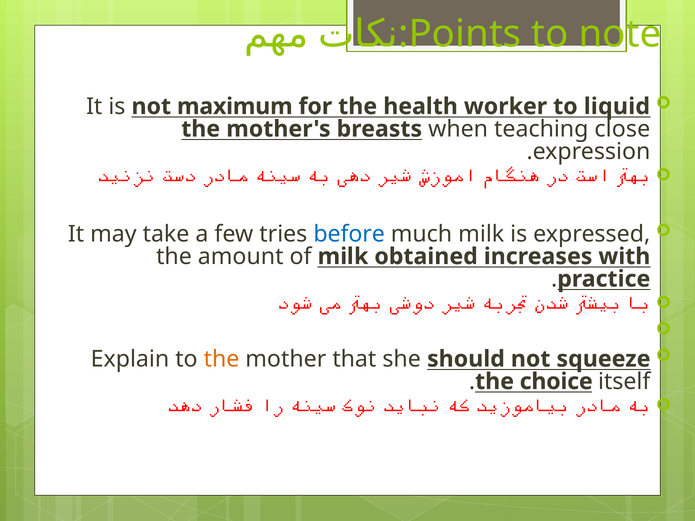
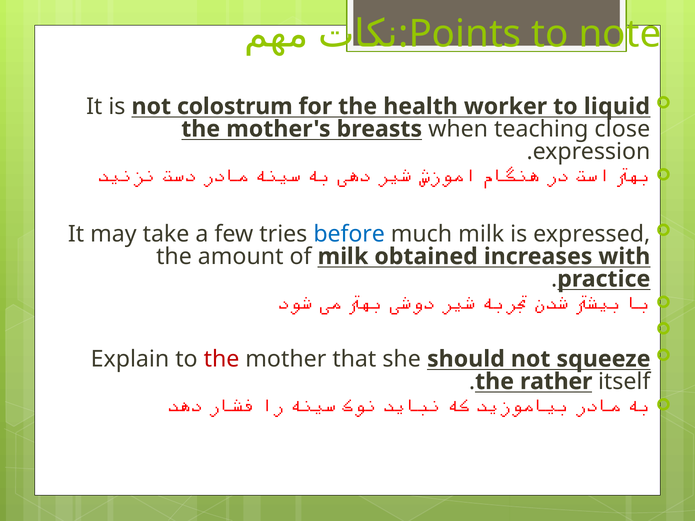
maximum: maximum -> colostrum (235, 107)
the colour: orange -> red (222, 359)
choice: choice -> rather (556, 382)
